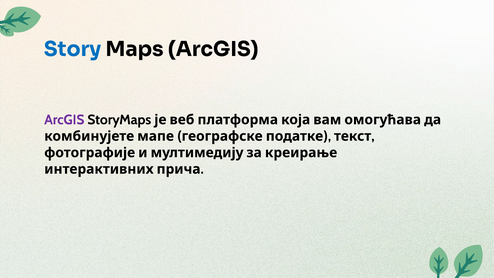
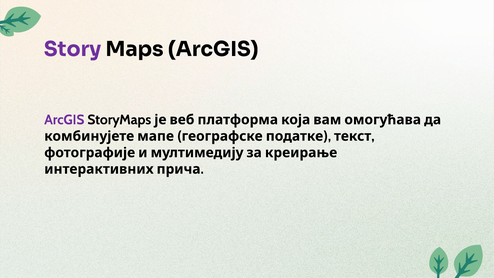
Story colour: blue -> purple (72, 49)
